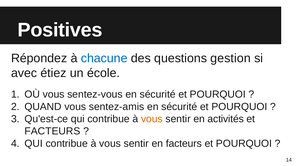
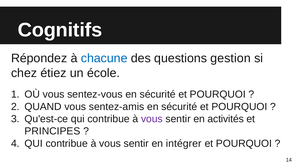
Positives: Positives -> Cognitifs (60, 30)
avec: avec -> chez (24, 73)
vous colour: orange -> purple (152, 119)
FACTEURS: FACTEURS -> PRINCIPES (52, 132)
en facteurs: facteurs -> intégrer (184, 144)
